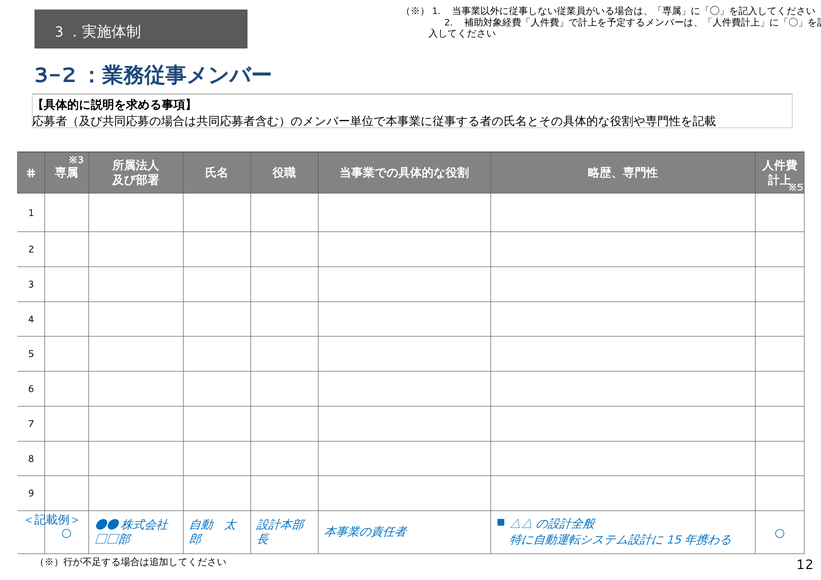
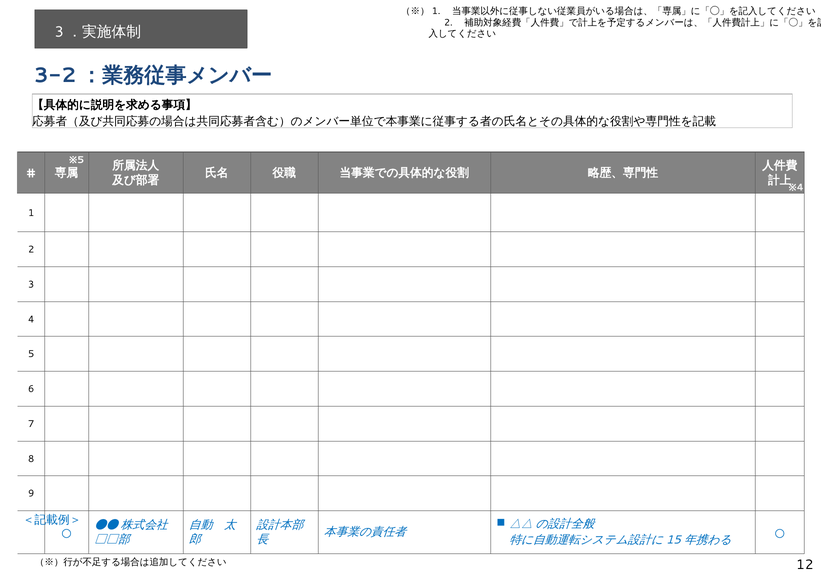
3: 3 -> 5 (81, 160)
5: 5 -> 4 (800, 188)
